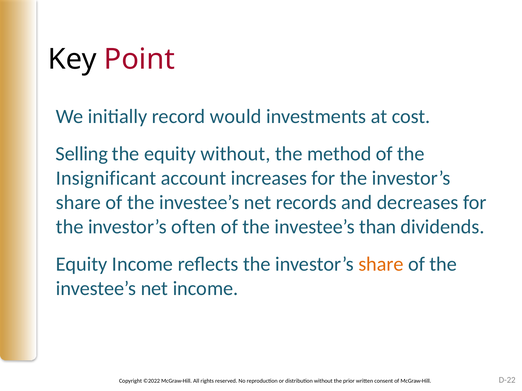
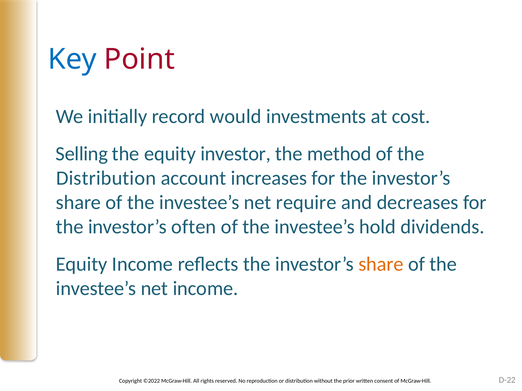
Key colour: black -> blue (72, 59)
equity without: without -> investor (236, 154)
Insignificant: Insignificant -> Distribution (106, 178)
records: records -> require (306, 203)
than: than -> hold (378, 227)
